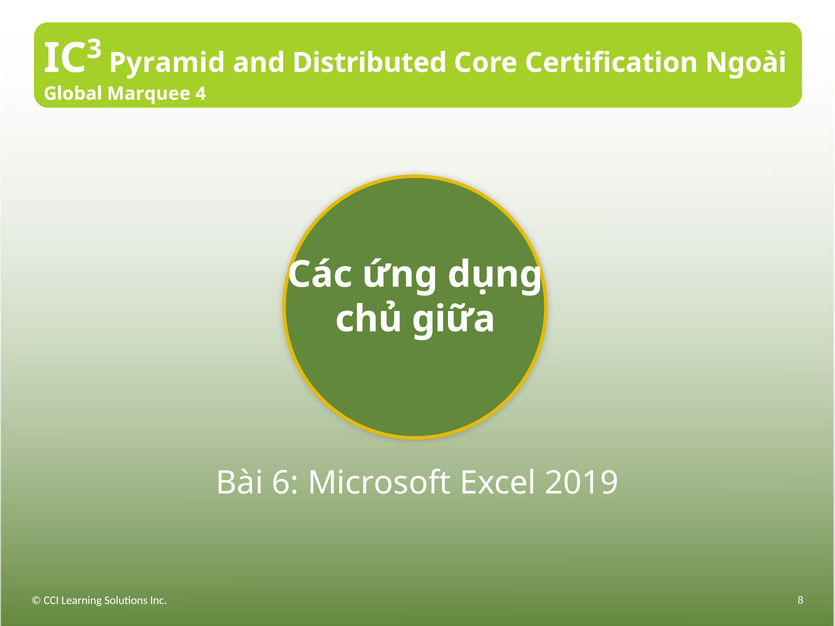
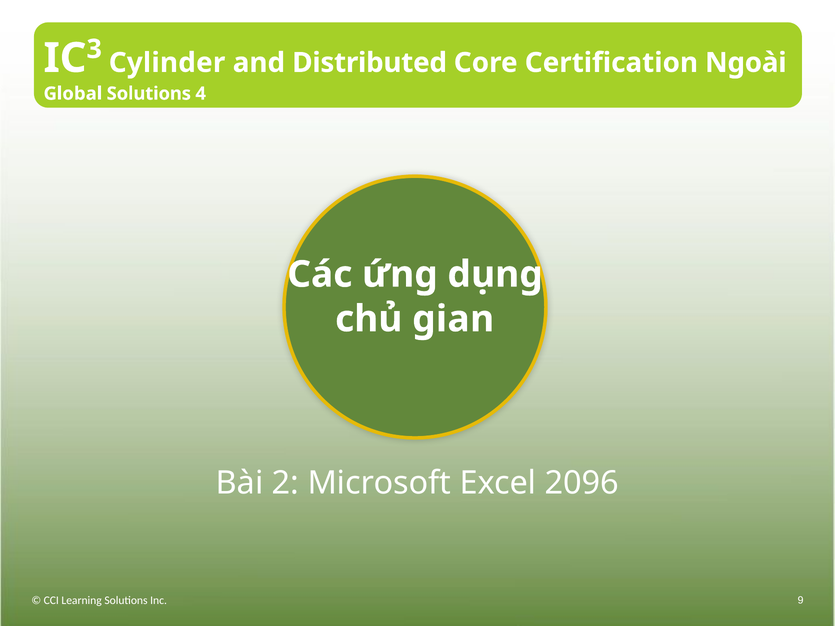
Pyramid: Pyramid -> Cylinder (167, 63)
Global Marquee: Marquee -> Solutions (149, 94)
giữa: giữa -> gian (453, 319)
6: 6 -> 2 (285, 483)
2019: 2019 -> 2096 (582, 483)
8: 8 -> 9 (801, 601)
